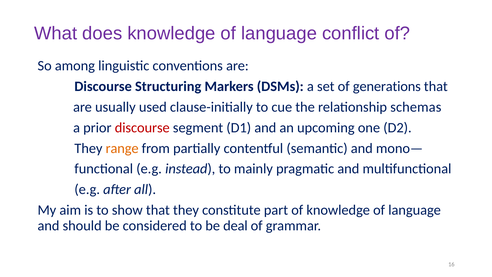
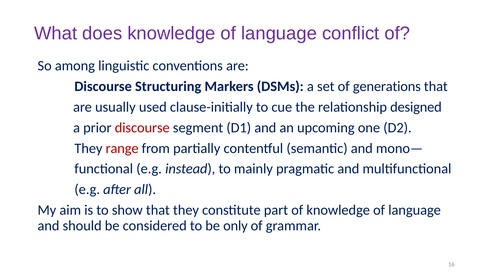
schemas: schemas -> designed (416, 107)
range colour: orange -> red (122, 148)
deal: deal -> only (235, 225)
